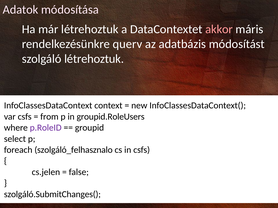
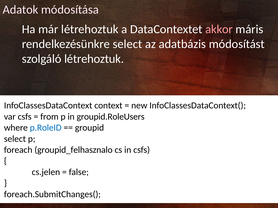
rendelkezésünkre querv: querv -> select (127, 44)
p.RoleID colour: purple -> blue (46, 128)
szolgáló_felhasznalo: szolgáló_felhasznalo -> groupid_felhasznalo (74, 150)
szolgáló.SubmitChanges(: szolgáló.SubmitChanges( -> foreach.SubmitChanges( (52, 195)
